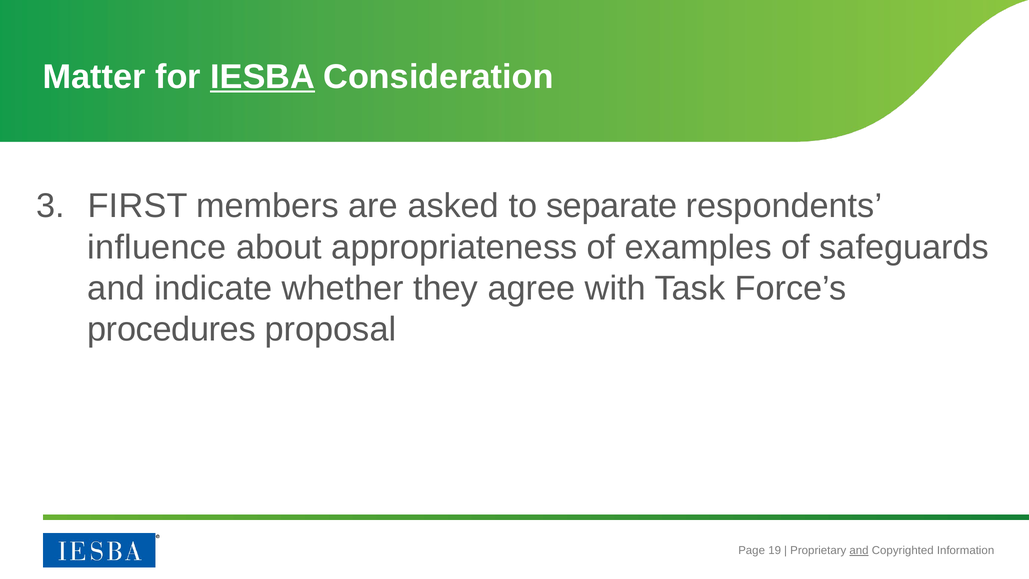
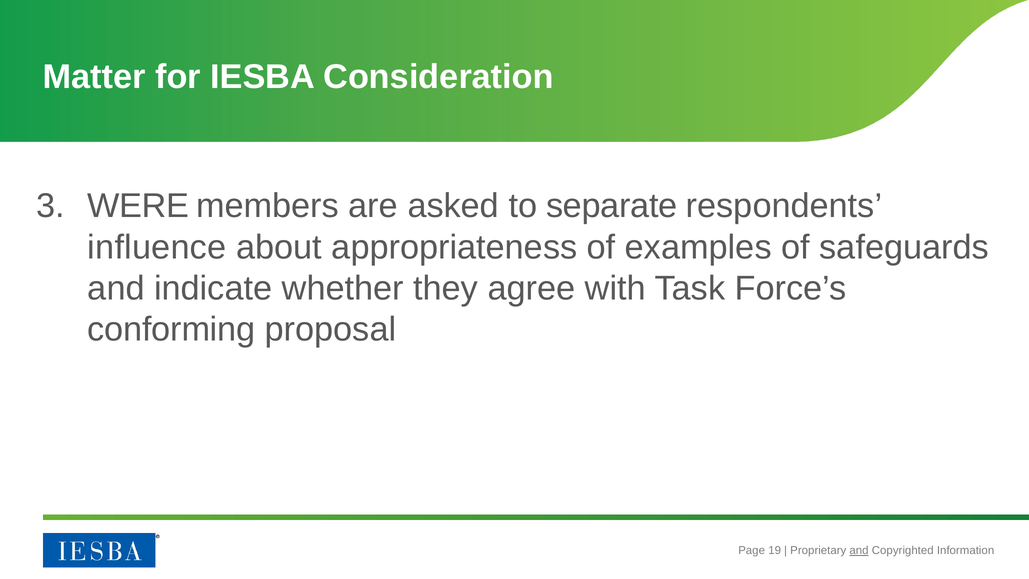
IESBA underline: present -> none (263, 77)
FIRST: FIRST -> WERE (138, 206)
procedures: procedures -> conforming (171, 330)
